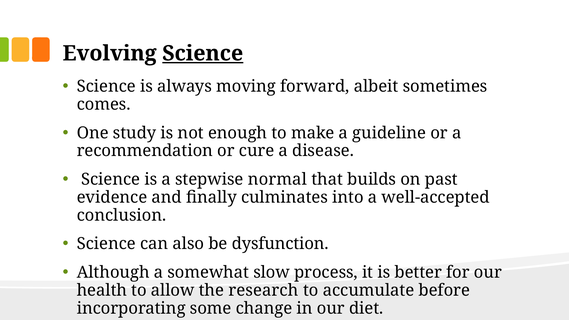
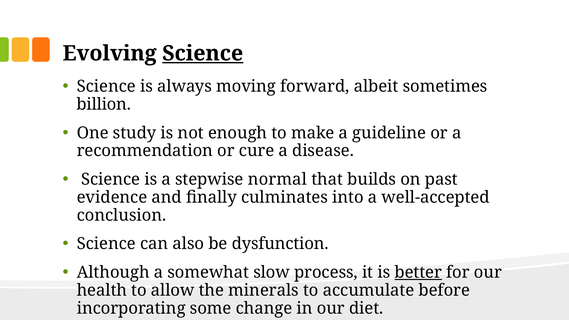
comes: comes -> billion (104, 104)
better underline: none -> present (418, 273)
research: research -> minerals (264, 290)
